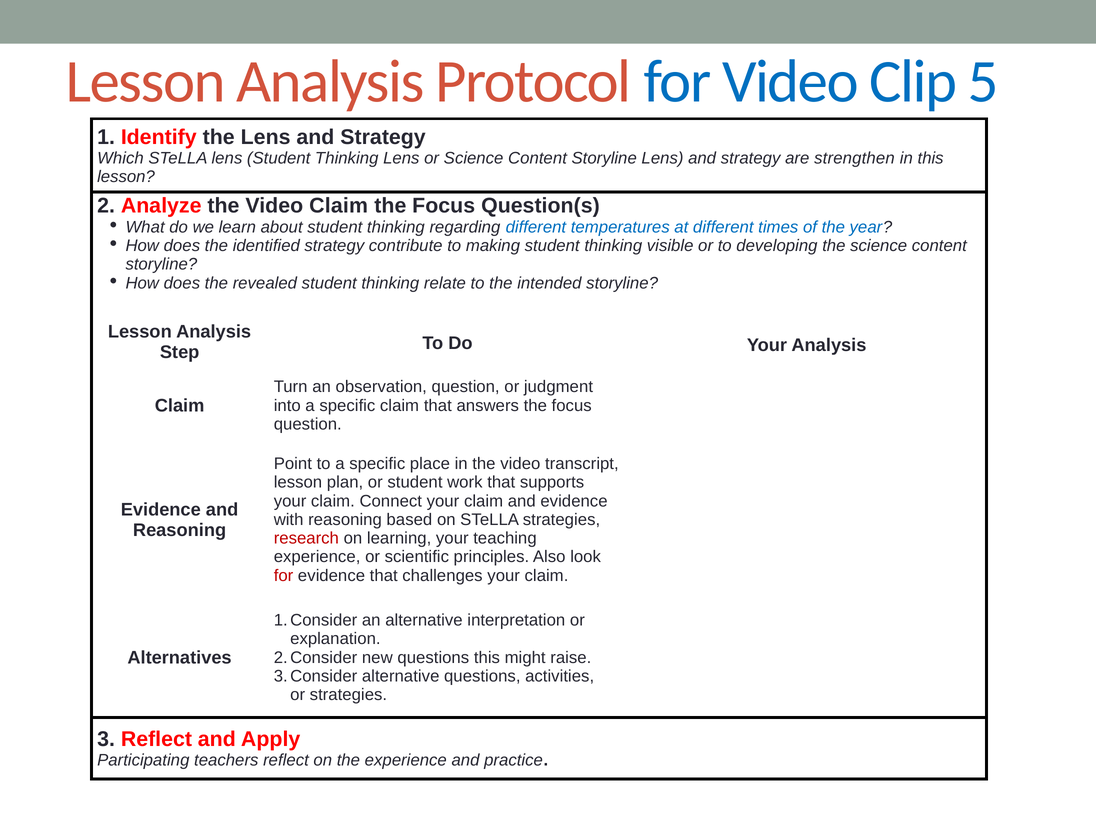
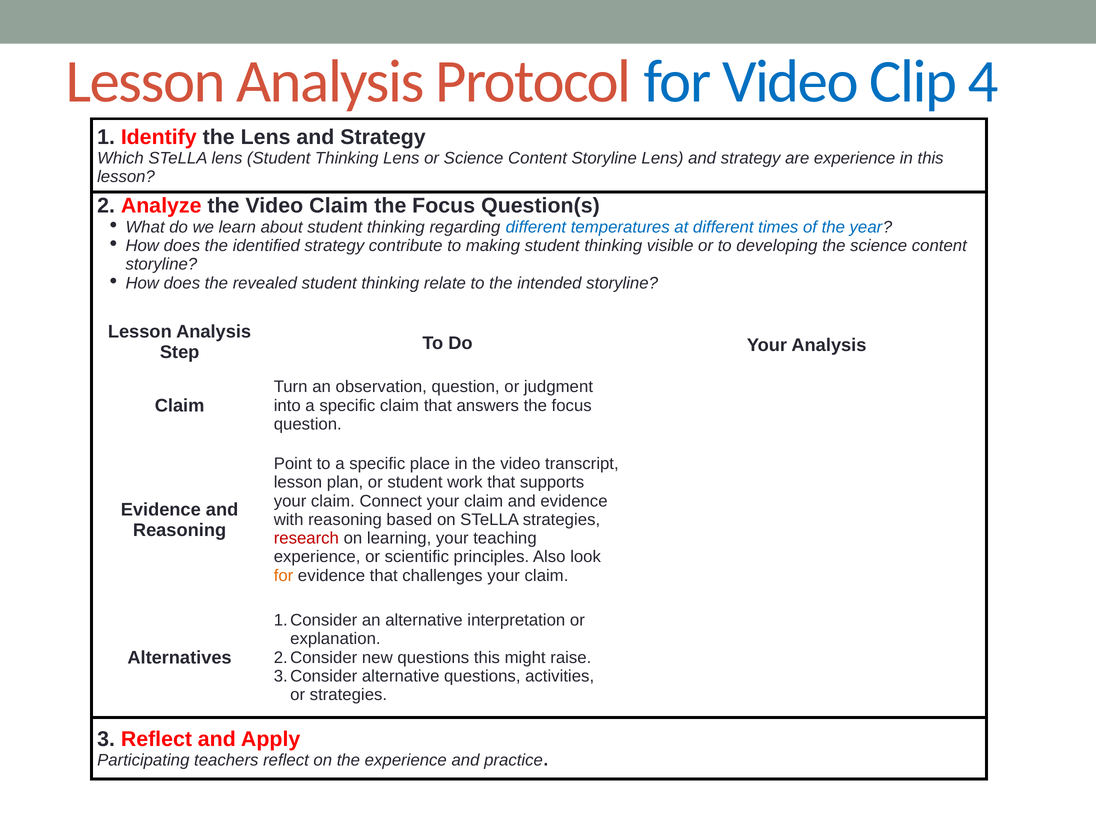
5: 5 -> 4 (983, 82)
are strengthen: strengthen -> experience (855, 158)
for colour: red -> orange (284, 576)
